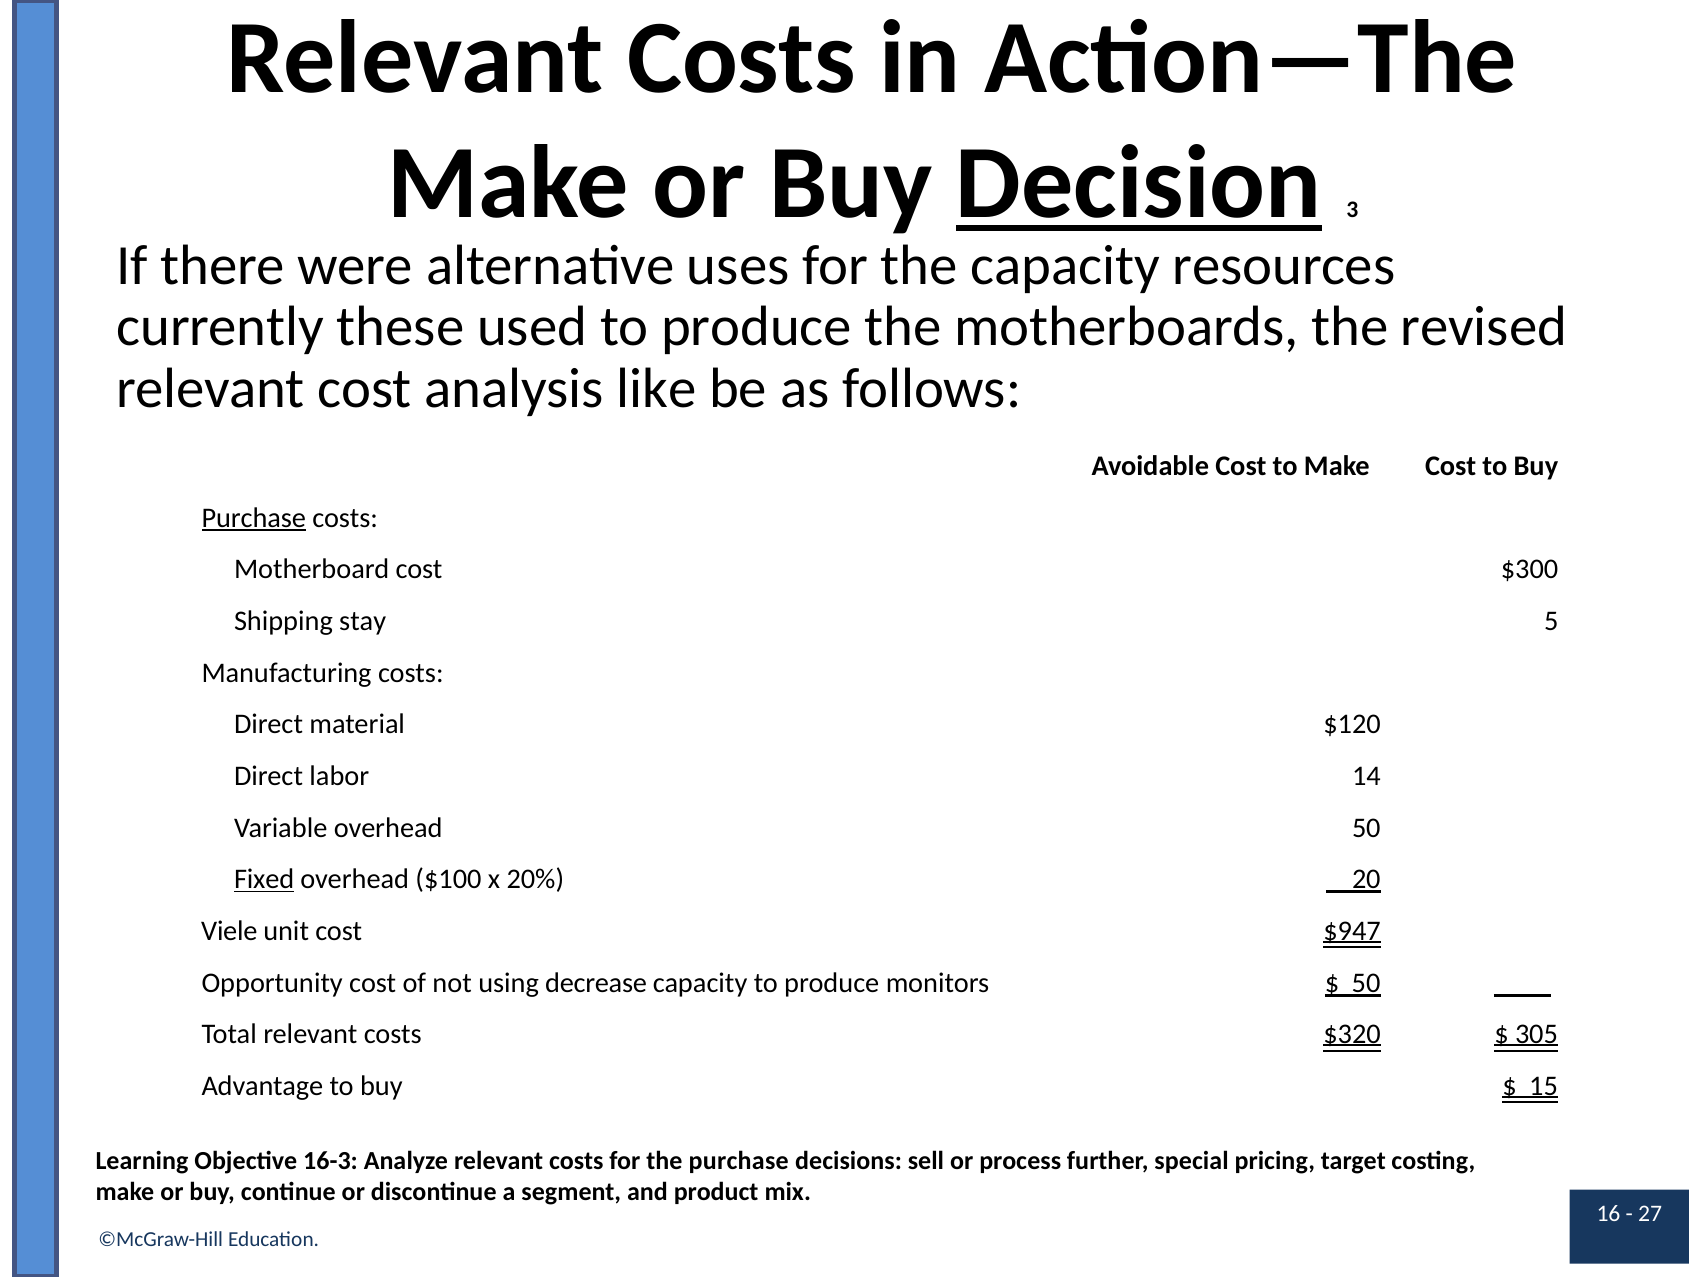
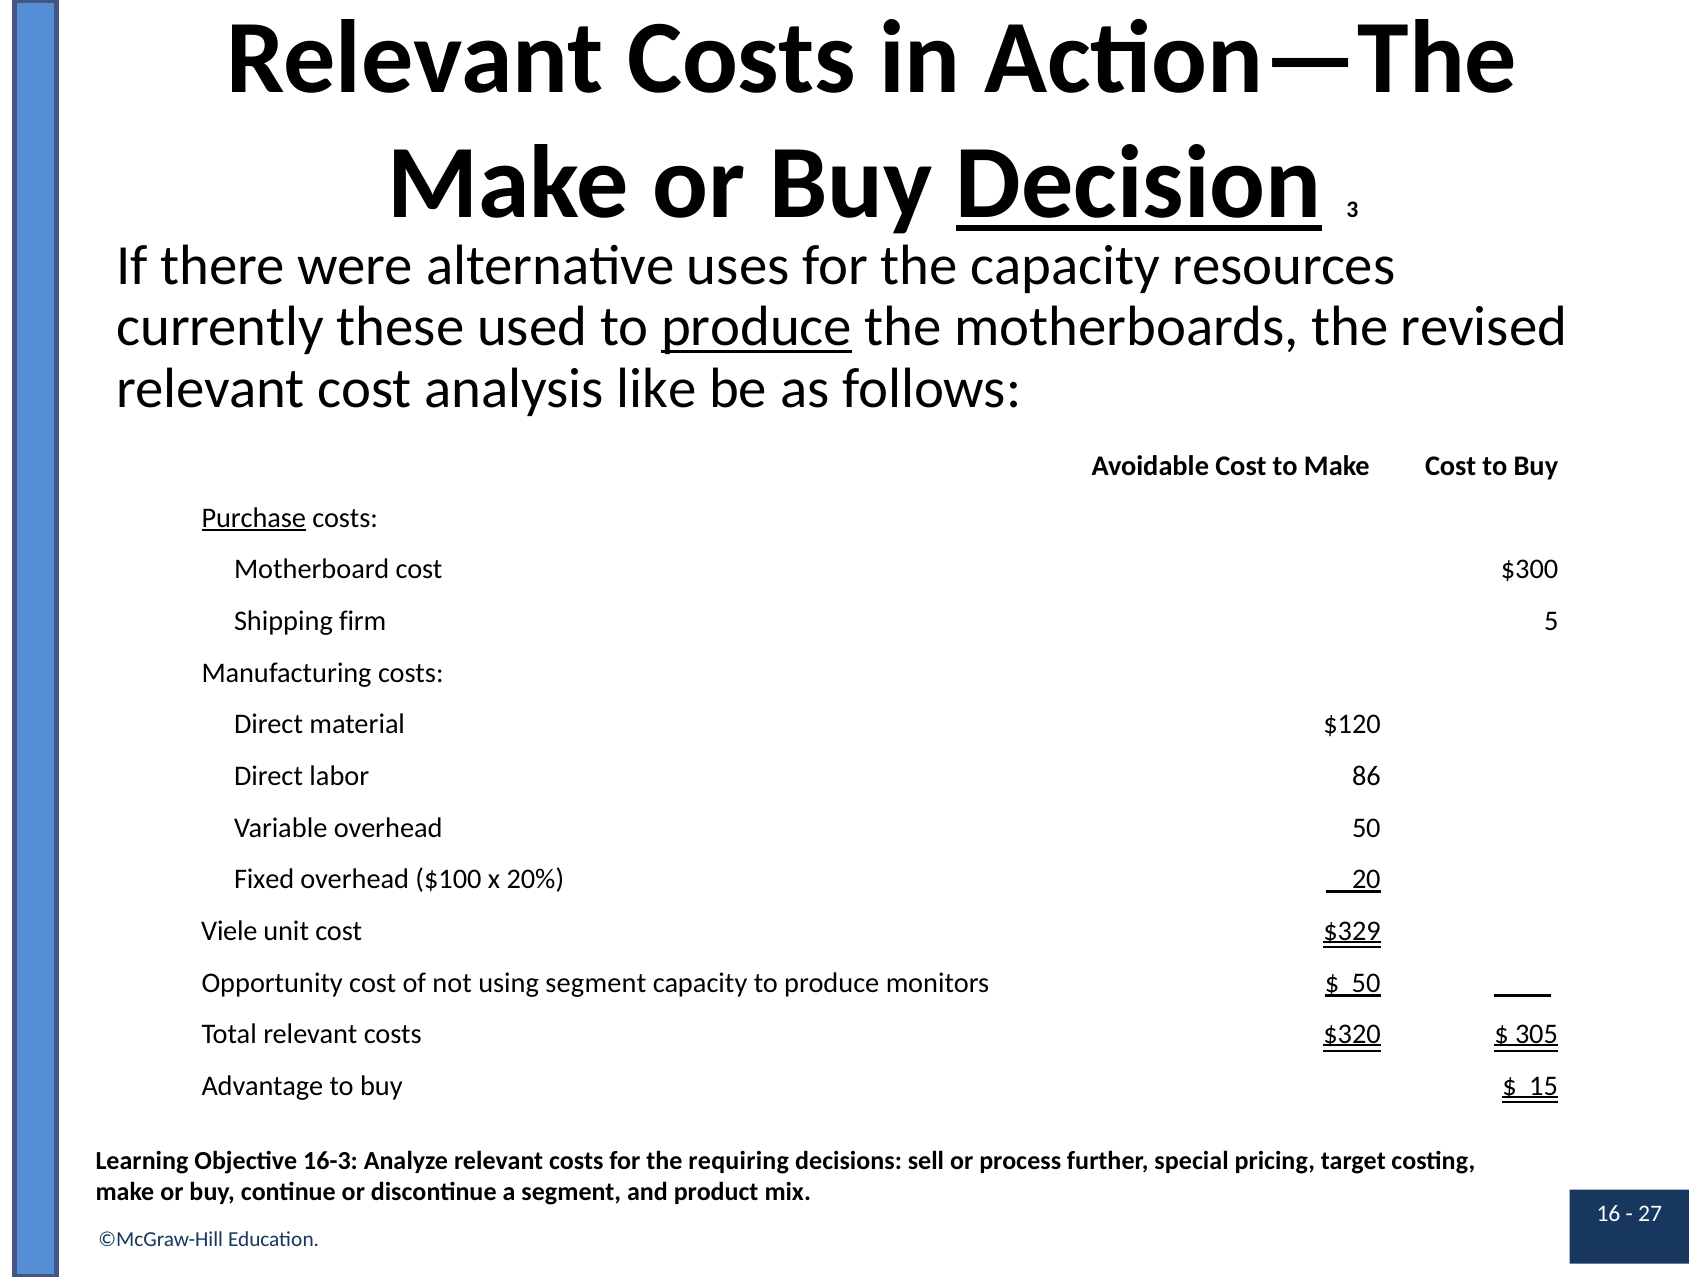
produce underline: none -> present (757, 327)
stay: stay -> firm (363, 621)
14: 14 -> 86 (1366, 776)
Fixed underline: present -> none (264, 880)
$947: $947 -> $329 (1352, 931)
using decrease: decrease -> segment (596, 983)
the purchase: purchase -> requiring (739, 1161)
